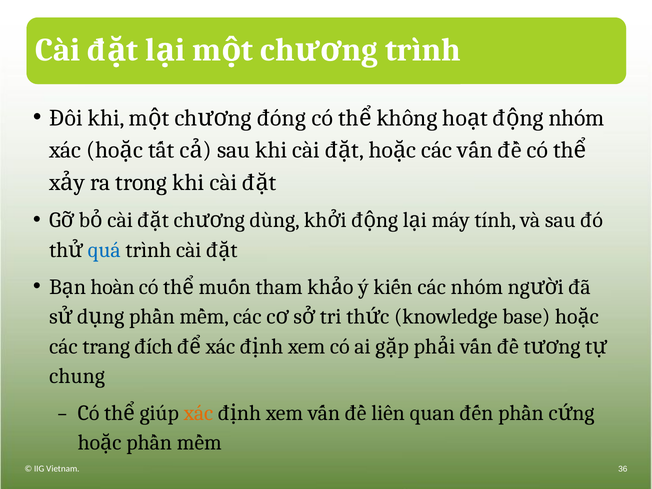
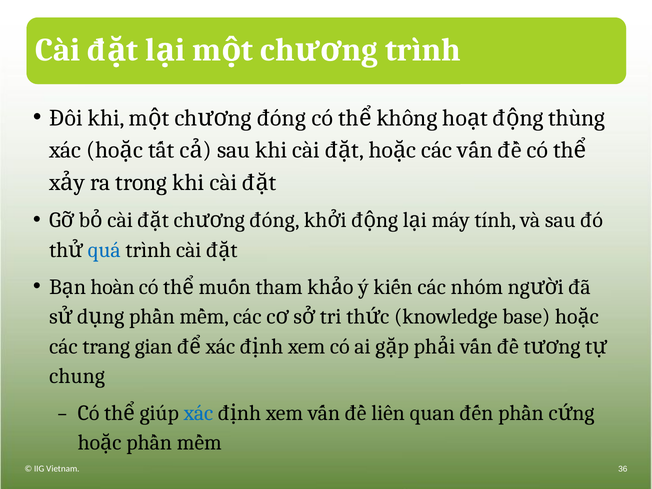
nhóm: nhóm -> thùng (577, 118)
dùng: dùng -> đóng (275, 220)
đích: đích -> gian (154, 346)
xác colour: orange -> blue (198, 413)
